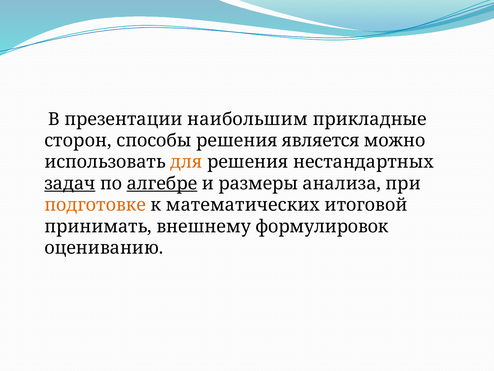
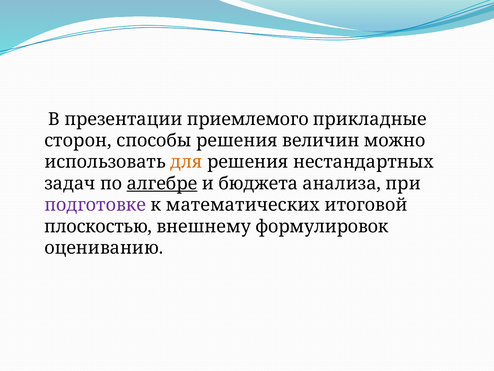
наибольшим: наибольшим -> приемлемого (248, 119)
является: является -> величин (321, 140)
задач underline: present -> none (70, 183)
размеры: размеры -> бюджета (258, 183)
подготовке colour: orange -> purple (95, 205)
принимать: принимать -> плоскостью (98, 226)
